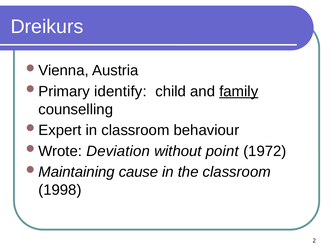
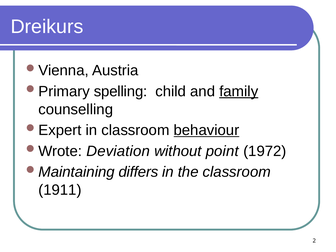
identify: identify -> spelling (121, 91)
behaviour underline: none -> present (206, 130)
cause: cause -> differs (138, 172)
1998: 1998 -> 1911 (60, 190)
